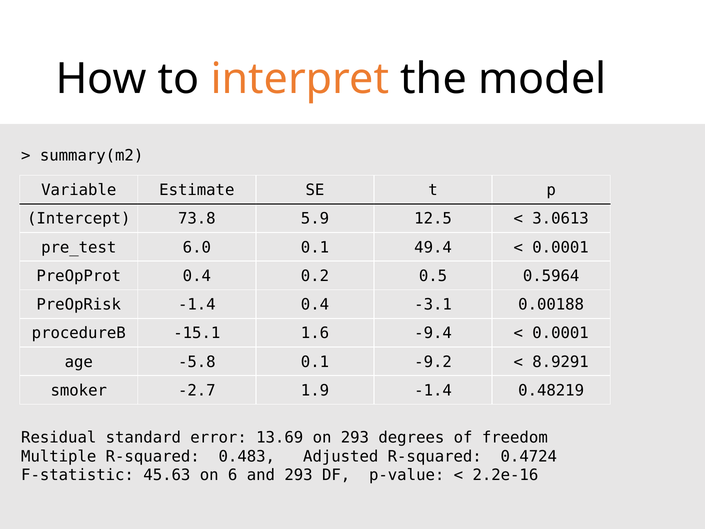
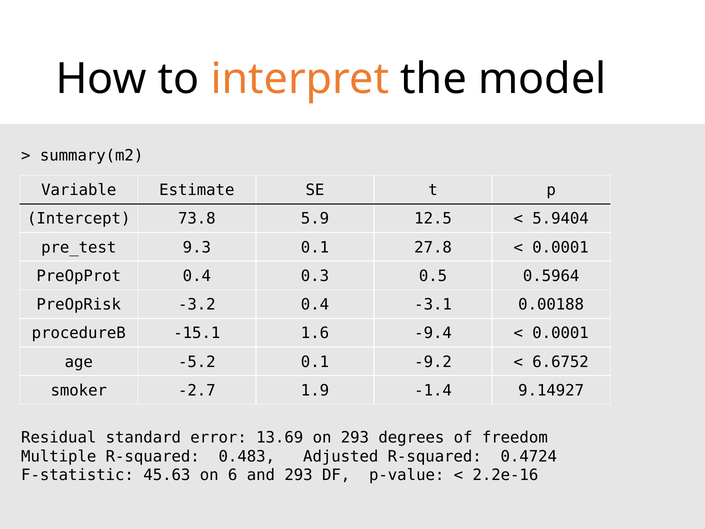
3.0613: 3.0613 -> 5.9404 (561, 219)
6.0: 6.0 -> 9.3 (197, 247)
49.4: 49.4 -> 27.8 (433, 247)
0.2: 0.2 -> 0.3 (315, 276)
PreOpRisk -1.4: -1.4 -> -3.2 (197, 305)
-5.8: -5.8 -> -5.2 (197, 362)
8.9291: 8.9291 -> 6.6752 (561, 362)
0.48219: 0.48219 -> 9.14927 (551, 390)
